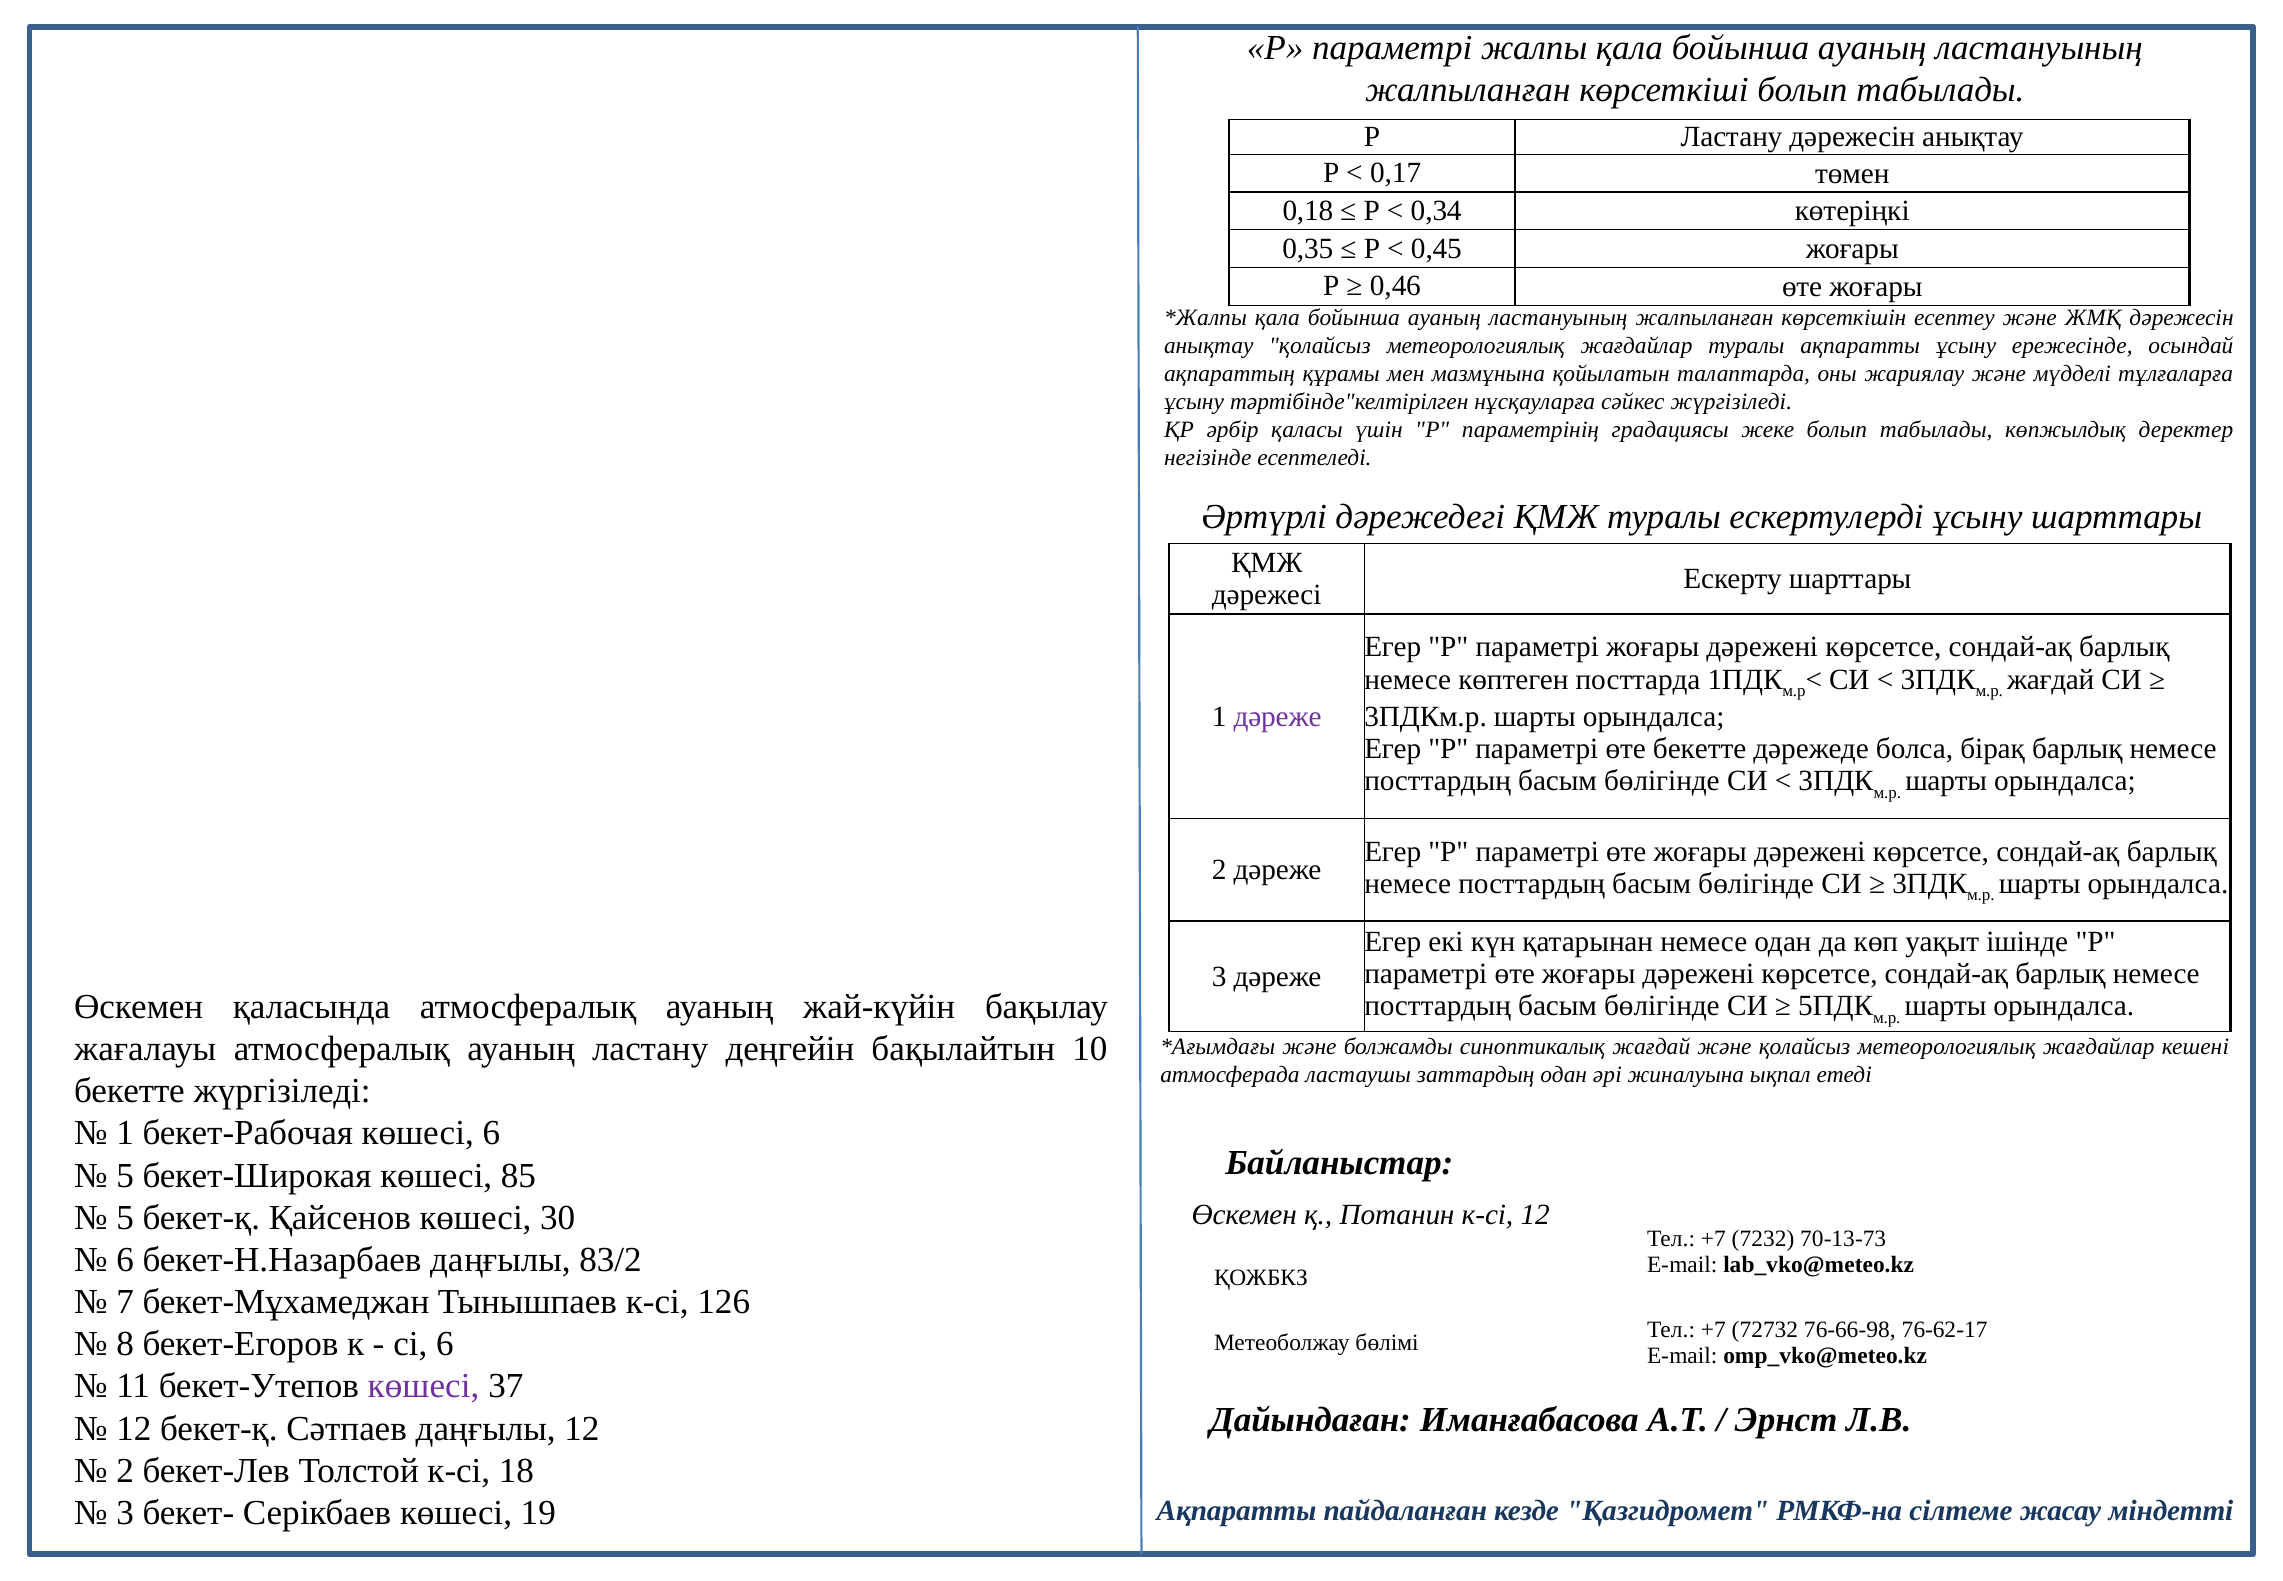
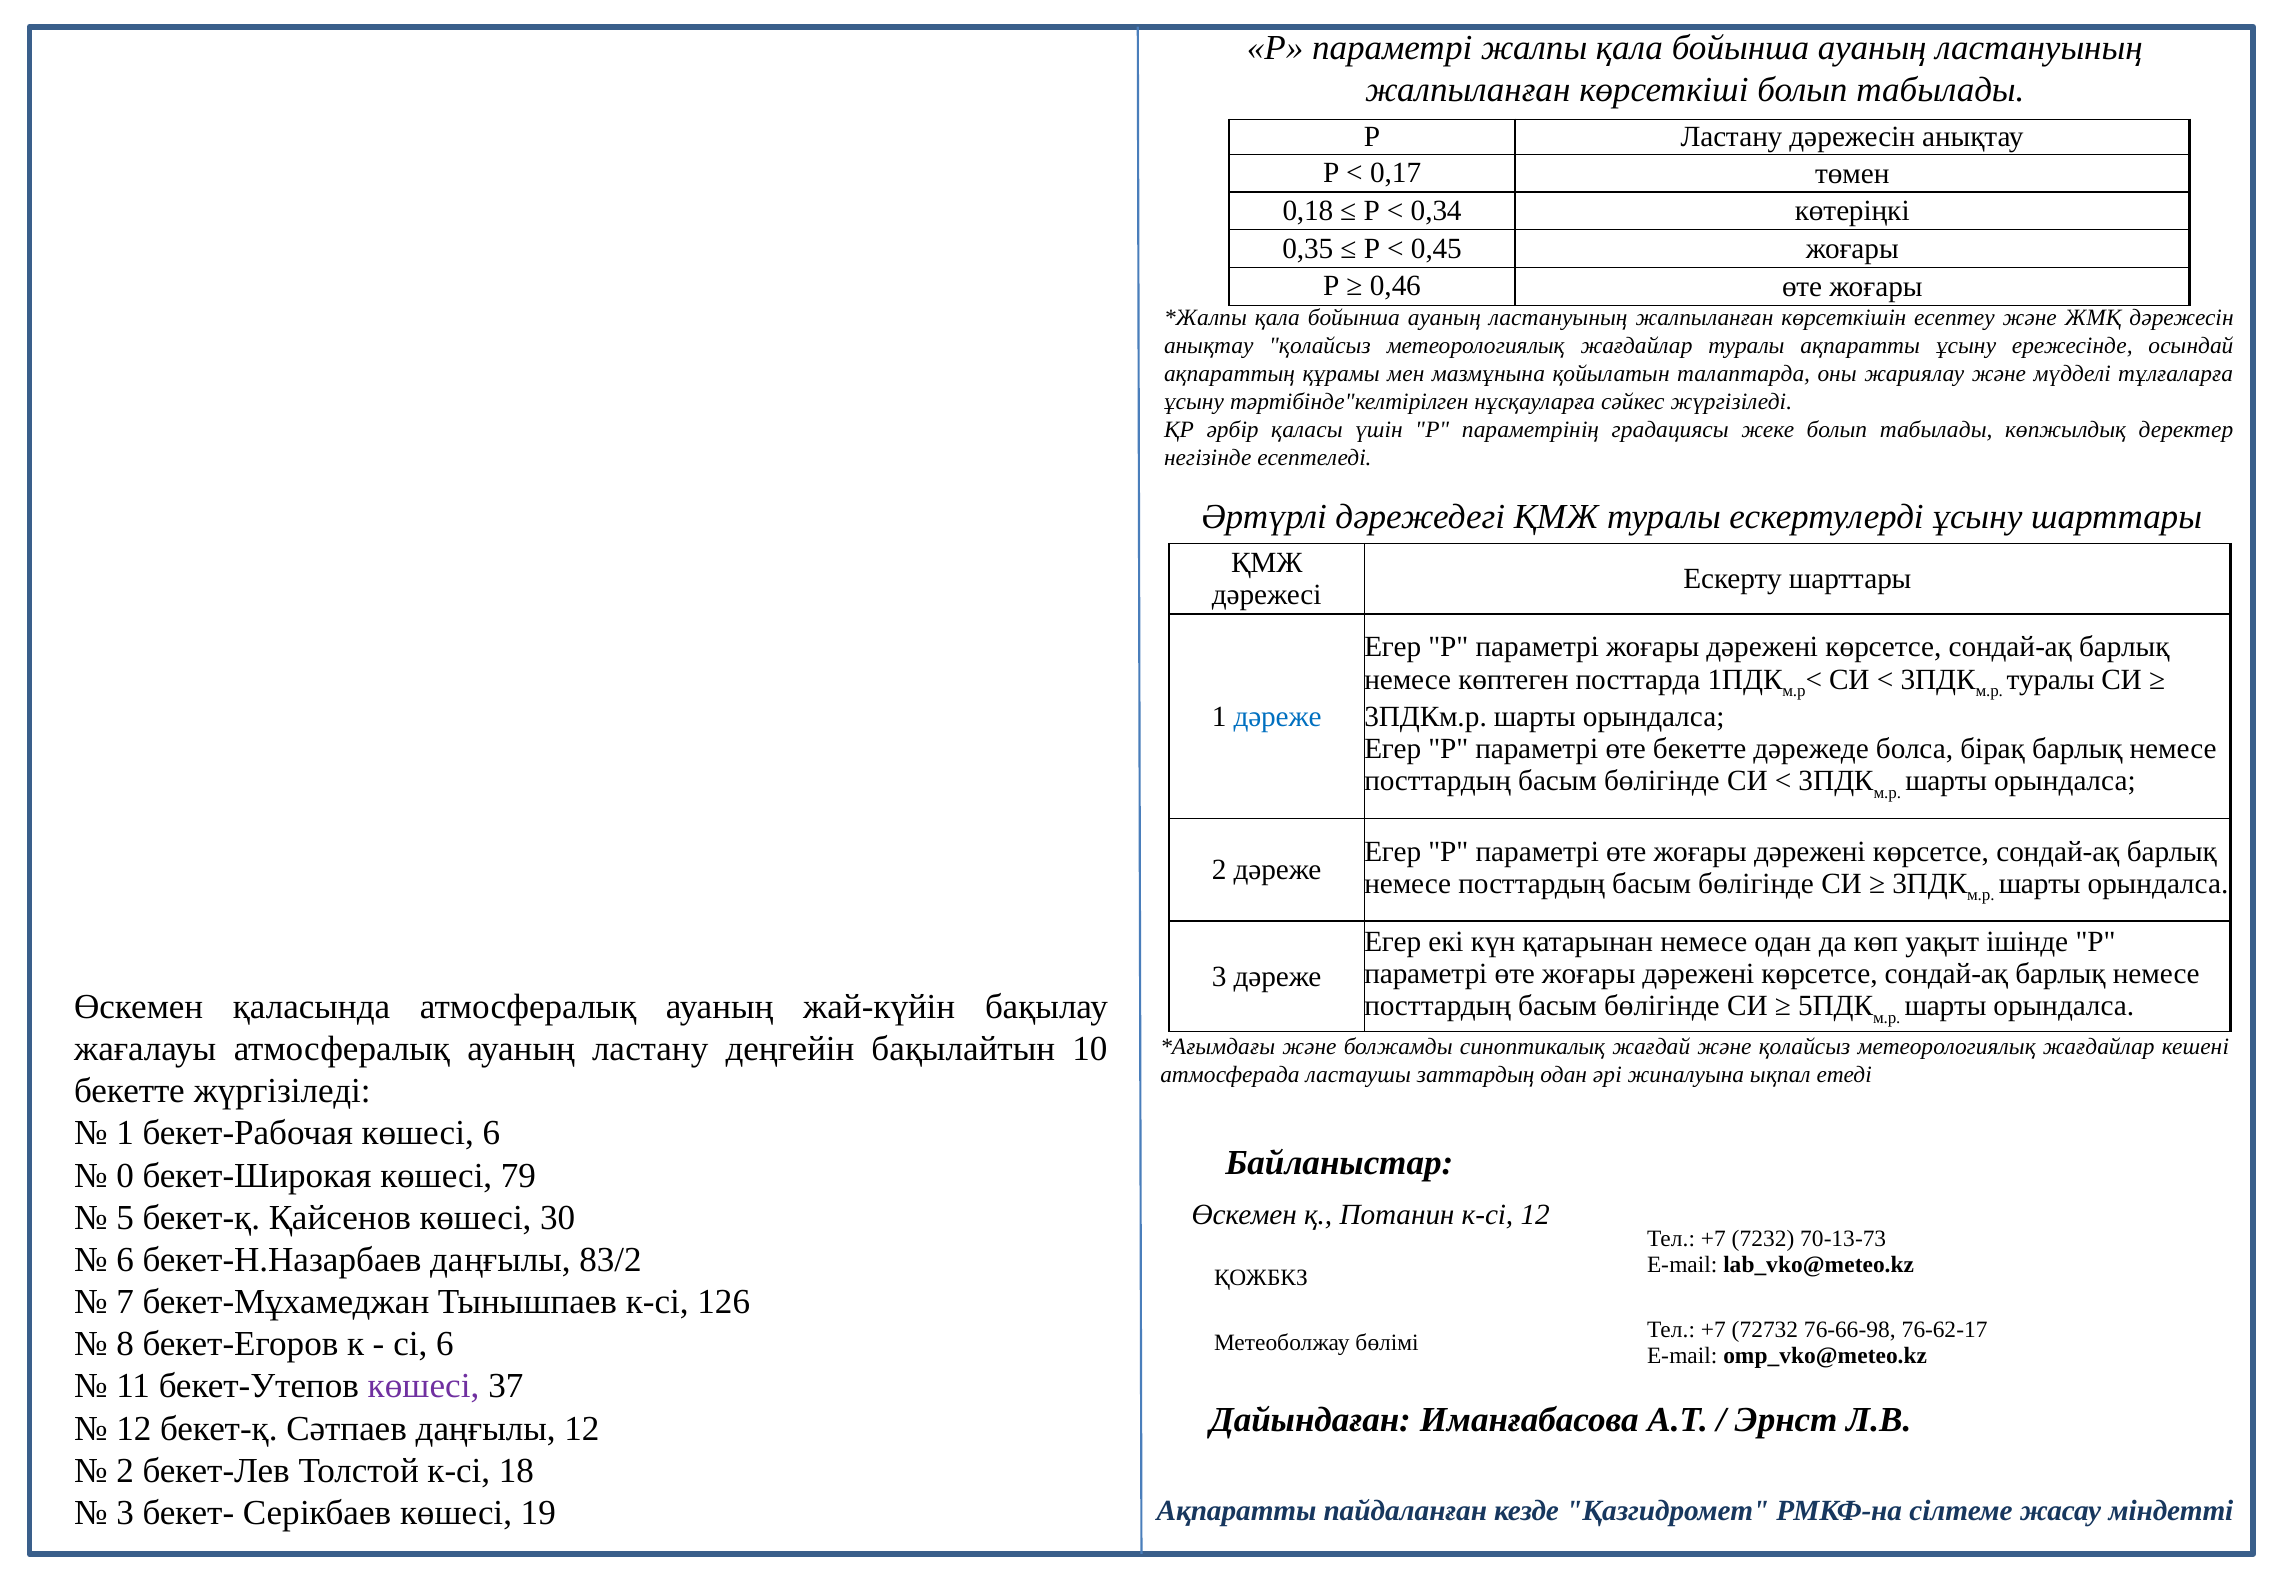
жағдай: жағдай -> туралы (2051, 679)
дәреже colour: purple -> blue (1278, 716)
5: 5 -> 0 (125, 1175)
85: 85 -> 79 (518, 1175)
